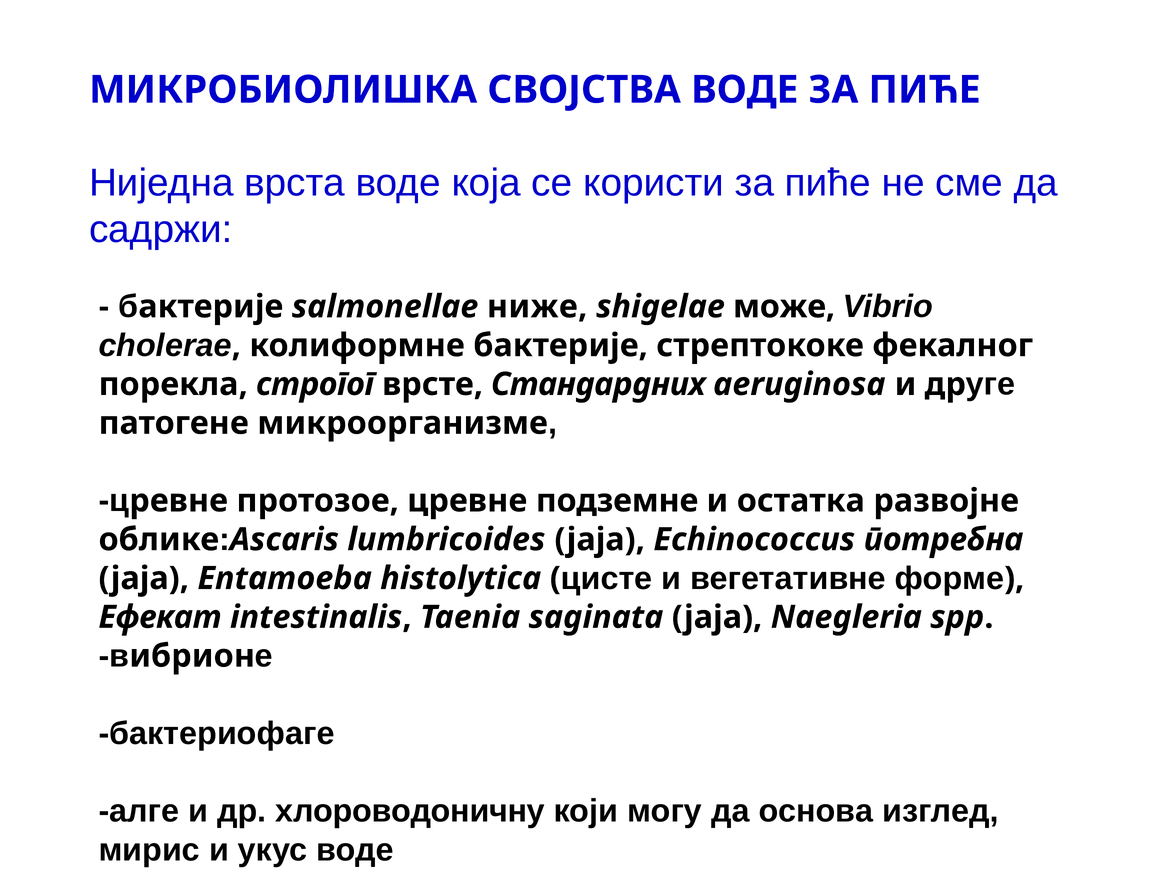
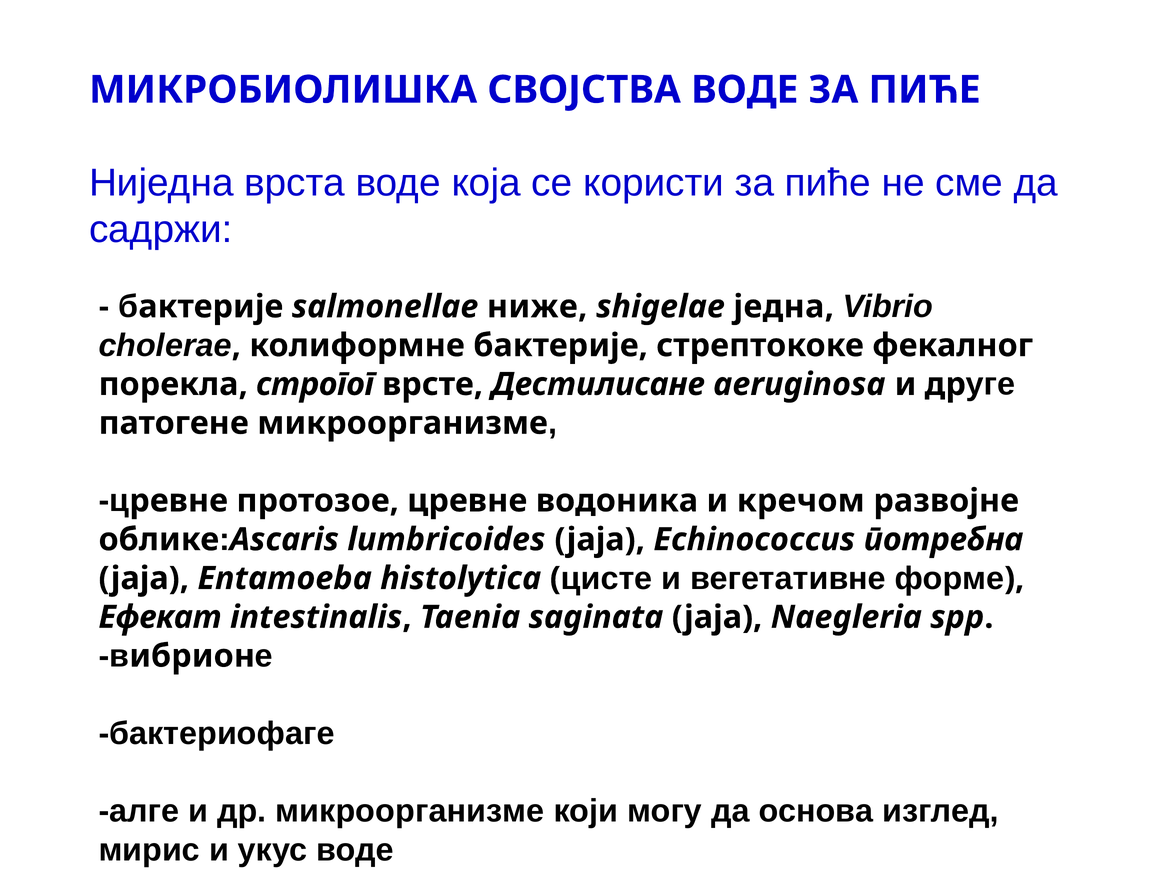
може: може -> једна (784, 307)
Стандардних: Стандардних -> Дестилисане (598, 384)
подземне: подземне -> водоника (617, 501)
остатка: остатка -> кречом (801, 501)
др хлороводоничну: хлороводоничну -> микроорганизме (410, 811)
